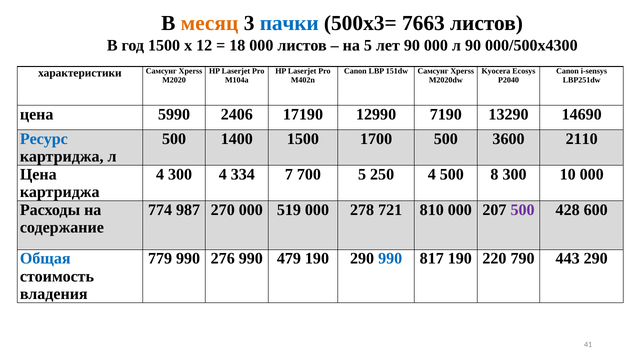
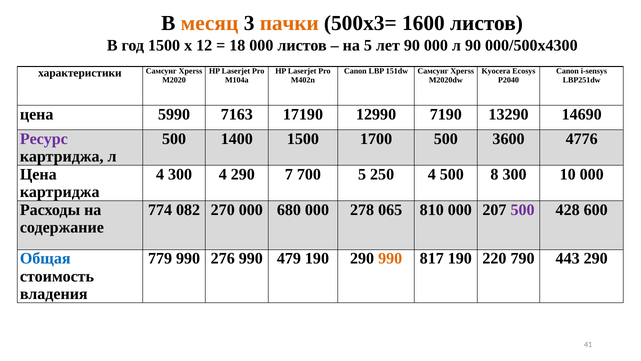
пачки colour: blue -> orange (289, 23)
7663: 7663 -> 1600 (423, 23)
2406: 2406 -> 7163 (237, 114)
Ресурс colour: blue -> purple (44, 139)
2110: 2110 -> 4776 (582, 139)
4 334: 334 -> 290 (243, 174)
987: 987 -> 082 (188, 209)
519: 519 -> 680 (289, 209)
721: 721 -> 065 (390, 209)
990 colour: blue -> orange (390, 258)
